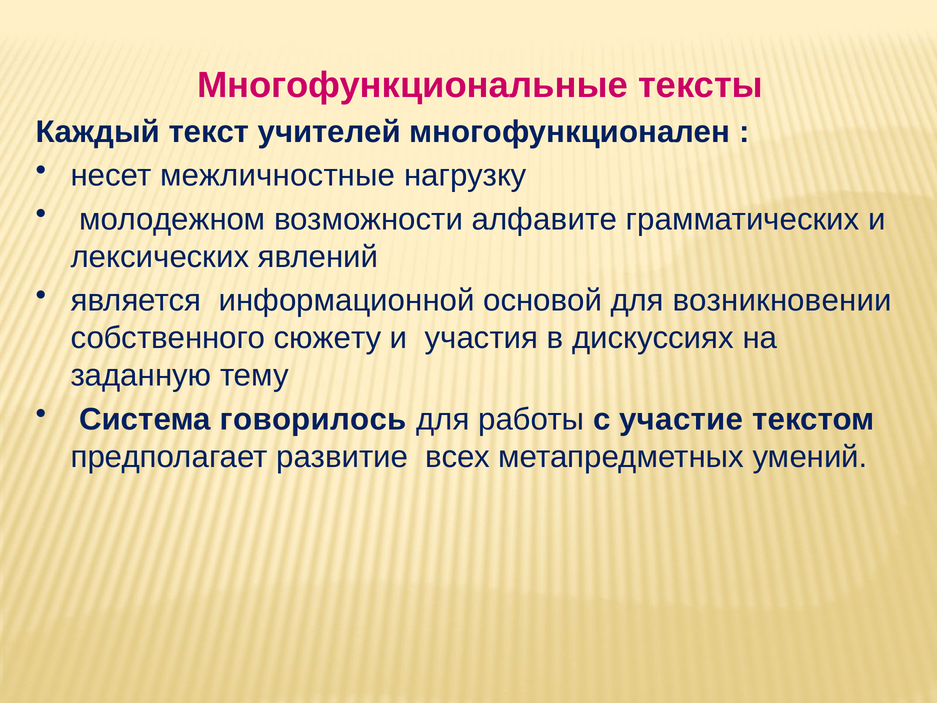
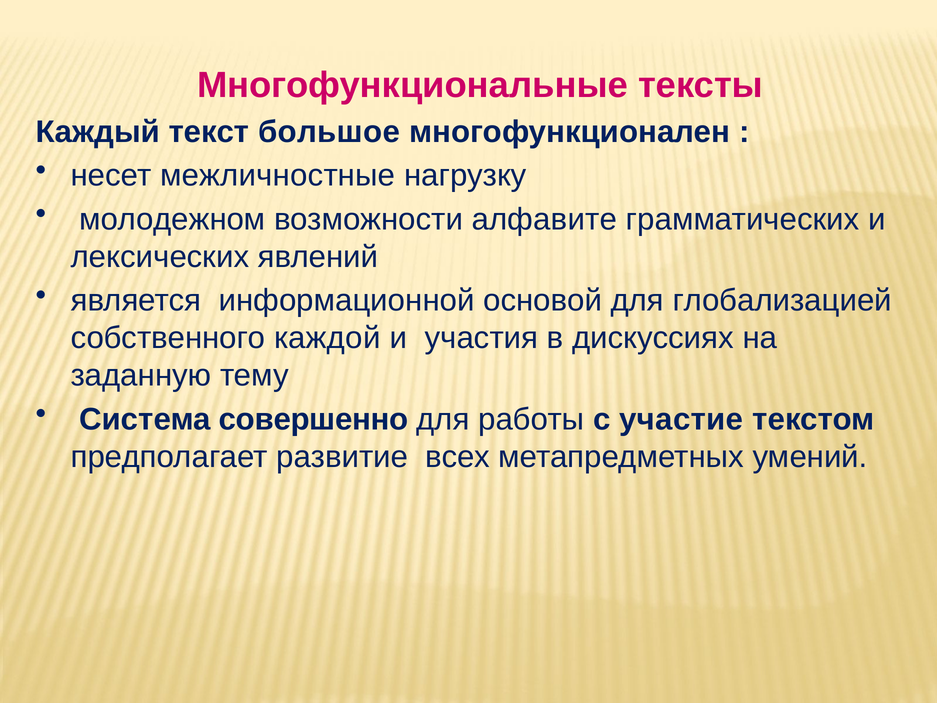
учителей: учителей -> большое (329, 132)
возникновении: возникновении -> глобализацией (782, 300)
сюжету: сюжету -> каждой (327, 338)
говорилось: говорилось -> совершенно (314, 419)
